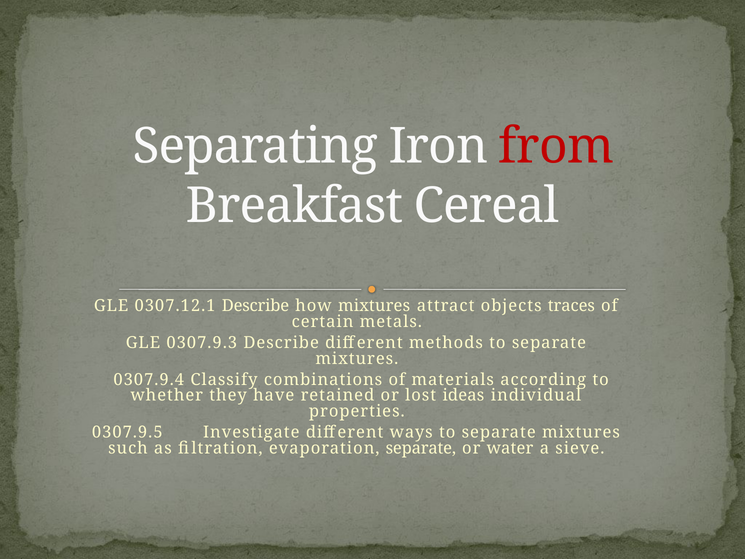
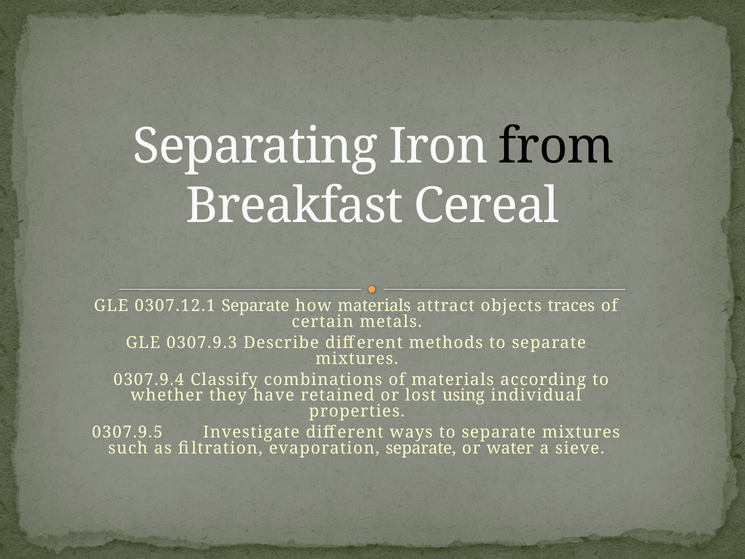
from colour: red -> black (556, 146)
0307.12.1 Describe: Describe -> Separate (255, 306)
how mixtures: mixtures -> materials (374, 306)
ideas: ideas -> using (464, 395)
